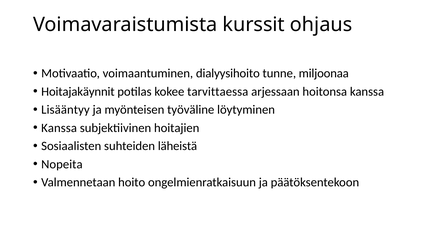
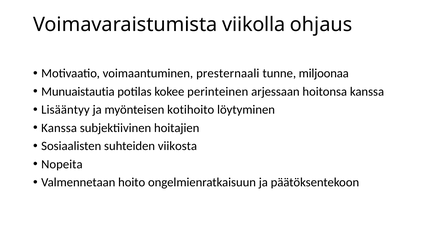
kurssit: kurssit -> viikolla (254, 25)
dialyysihoito: dialyysihoito -> presternaali (228, 73)
Hoitajakäynnit: Hoitajakäynnit -> Munuaistautia (78, 92)
tarvittaessa: tarvittaessa -> perinteinen (218, 92)
työväline: työväline -> kotihoito (191, 110)
läheistä: läheistä -> viikosta (177, 146)
